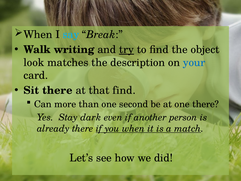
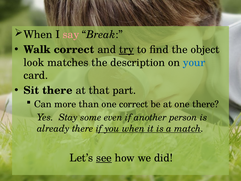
say colour: light blue -> pink (71, 35)
Walk writing: writing -> correct (74, 50)
that find: find -> part (124, 90)
one second: second -> correct (134, 104)
dark: dark -> some (91, 117)
see underline: none -> present (104, 158)
